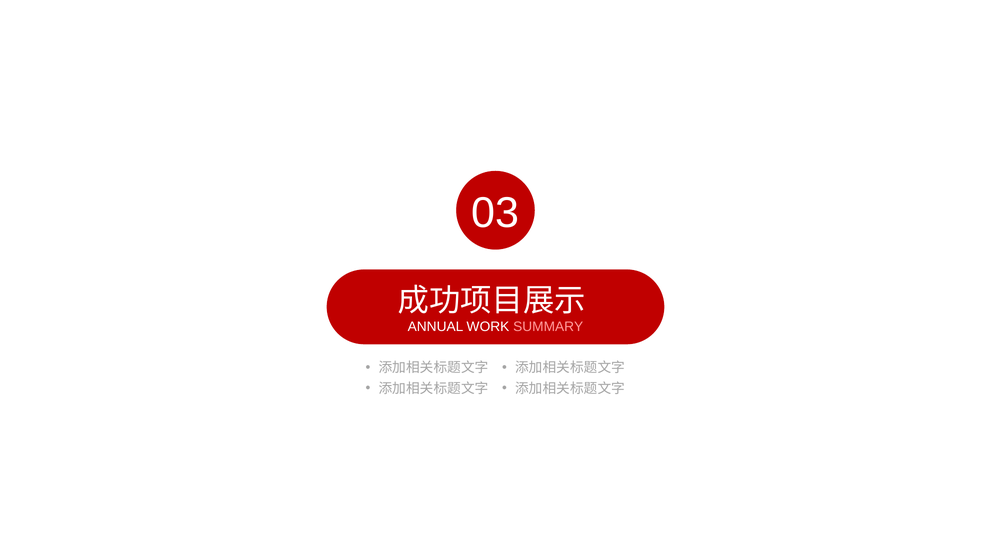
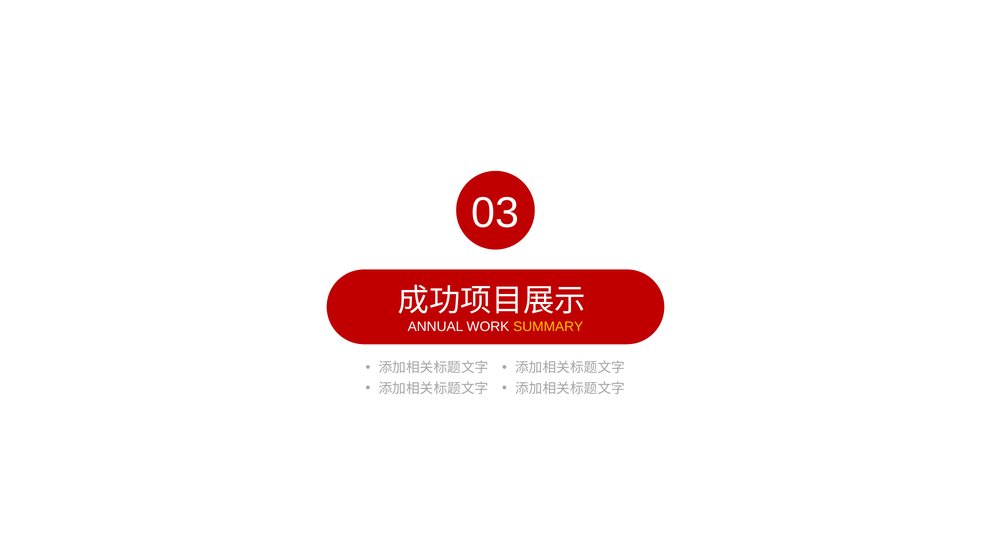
SUMMARY colour: pink -> yellow (548, 326)
